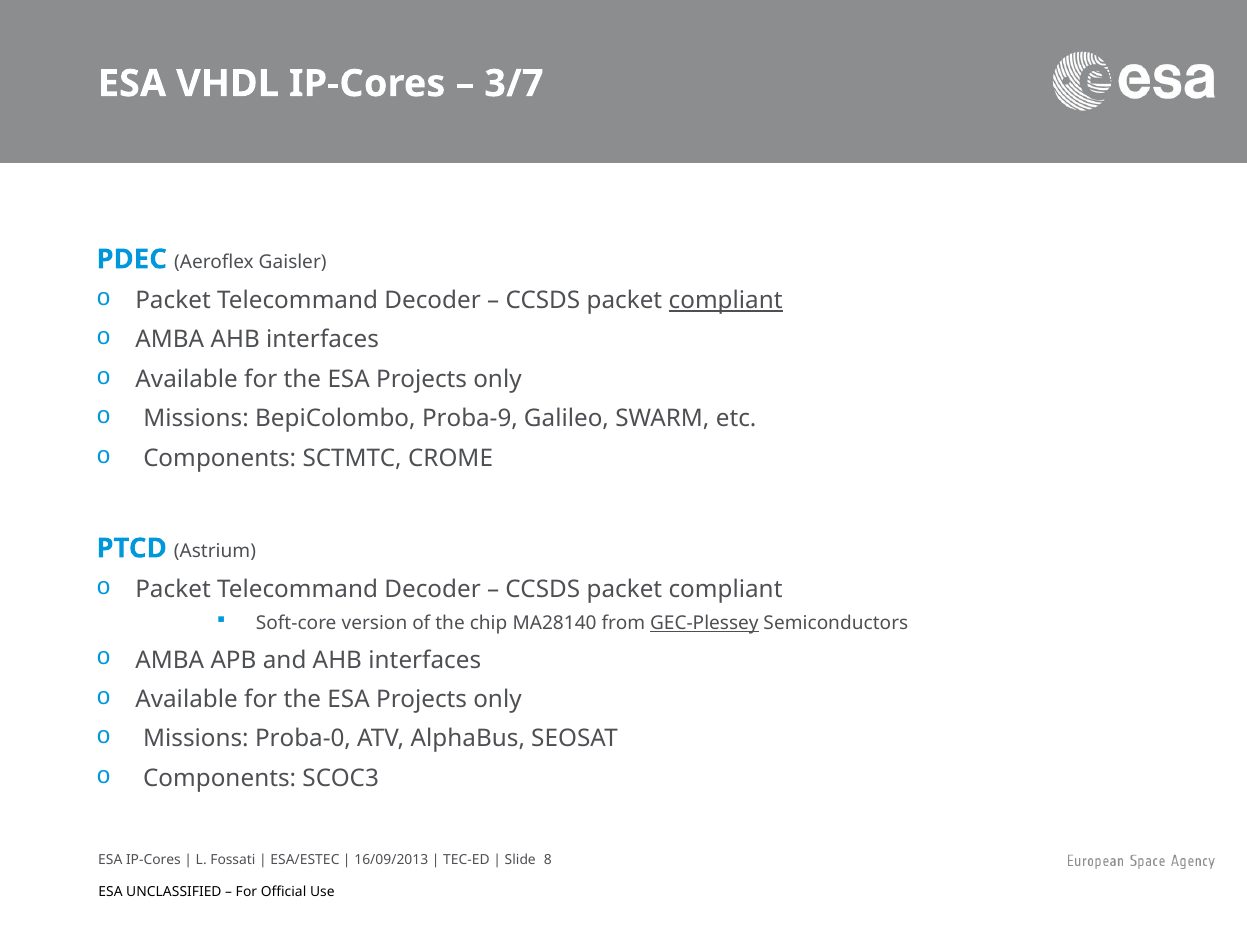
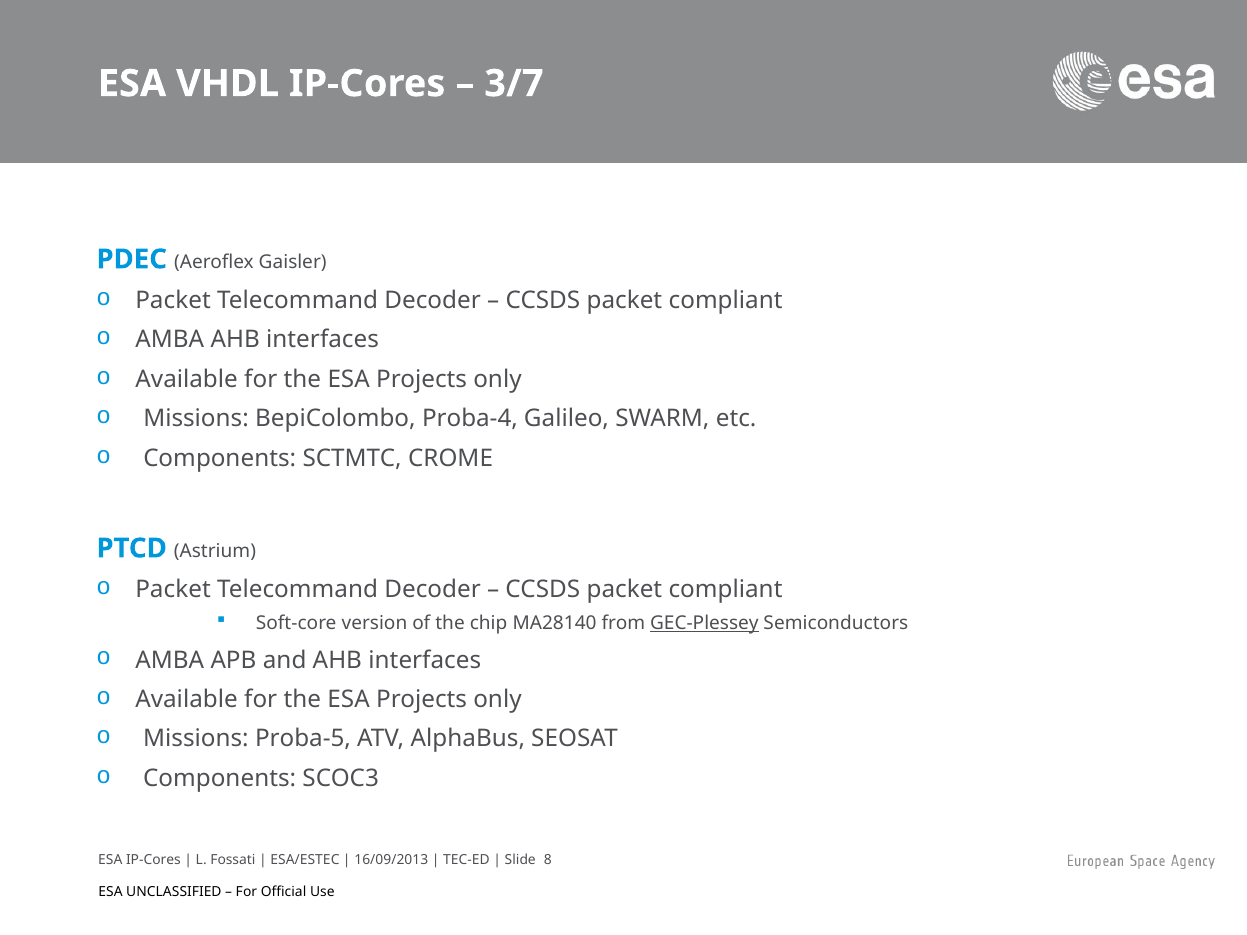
compliant underline: present -> none (726, 301)
Proba-9: Proba-9 -> Proba-4 (470, 419)
Proba-0: Proba-0 -> Proba-5 (303, 739)
